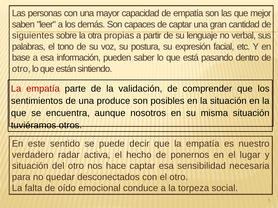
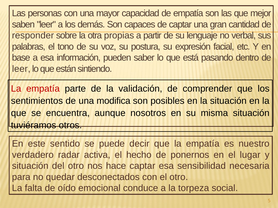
siguientes: siguientes -> responder (33, 36)
otro: otro -> leer (21, 69)
produce: produce -> modifica (114, 101)
